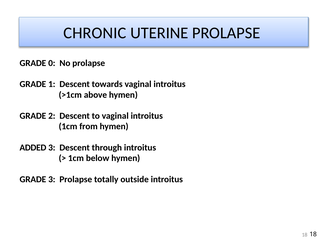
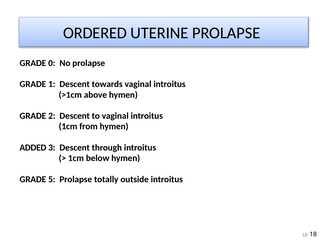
CHRONIC: CHRONIC -> ORDERED (95, 33)
GRADE 3: 3 -> 5 (52, 179)
